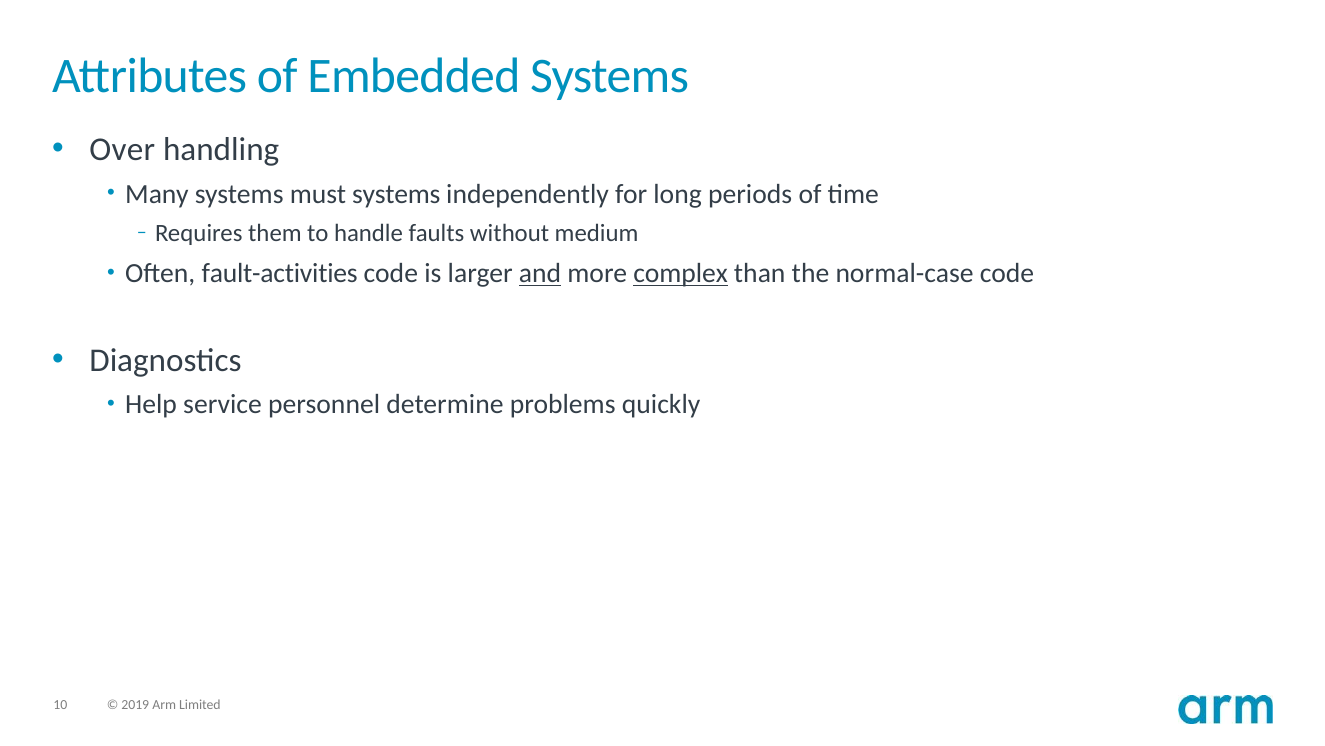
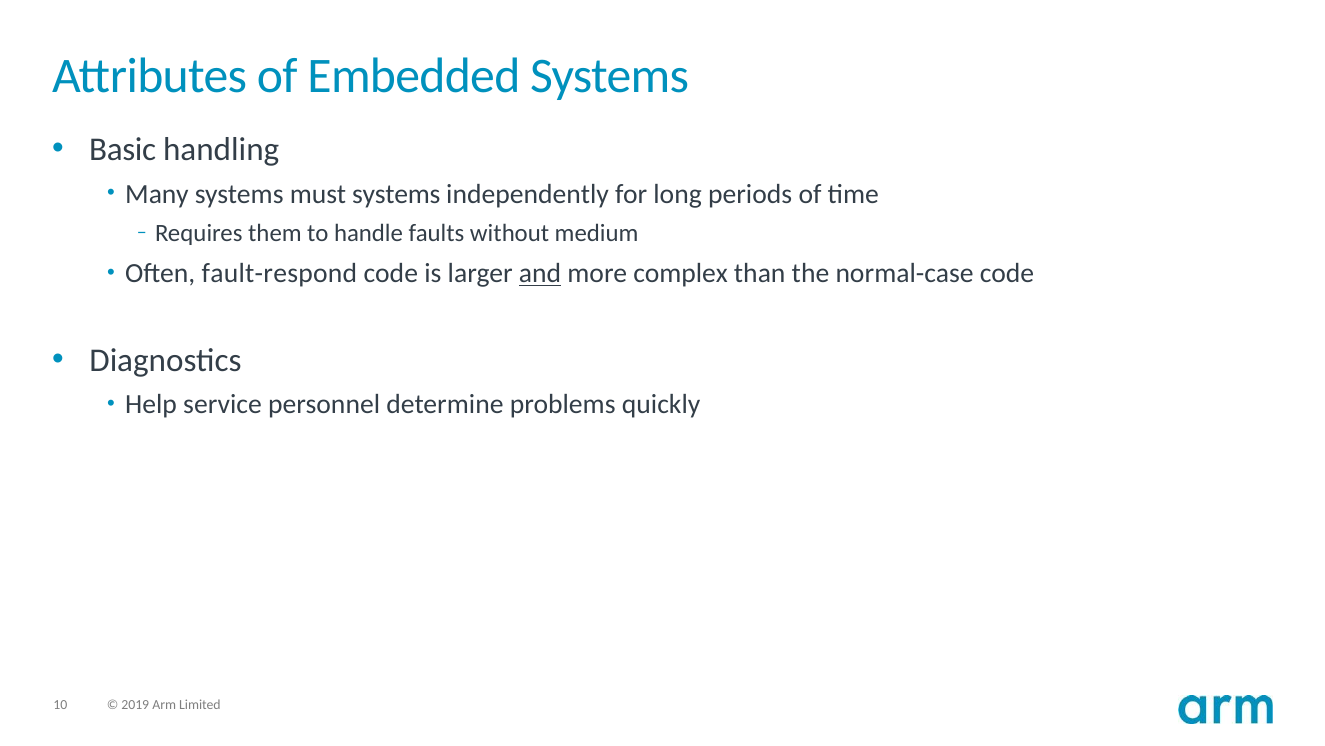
Over: Over -> Basic (123, 149)
fault-activities: fault-activities -> fault-respond (279, 273)
complex underline: present -> none (681, 273)
